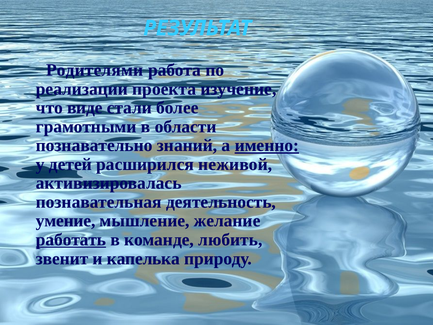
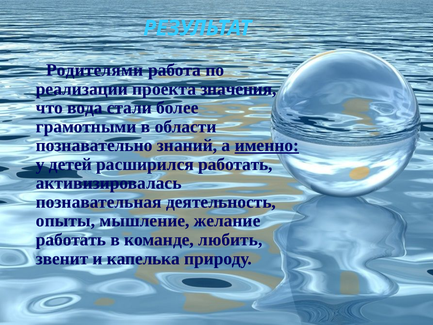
изучение: изучение -> значения (238, 89)
виде: виде -> вода (85, 108)
расширился неживой: неживой -> работать (235, 164)
умение: умение -> опыты (66, 221)
работать underline: present -> none (71, 240)
